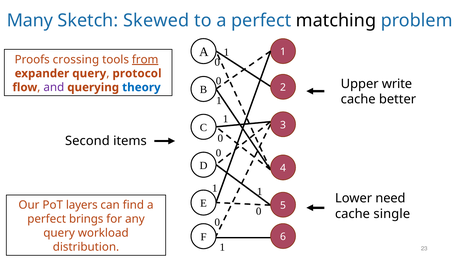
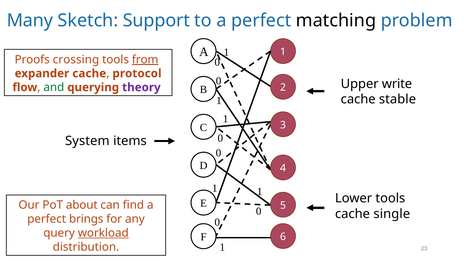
Skewed: Skewed -> Support (156, 21)
expander query: query -> cache (89, 73)
and colour: purple -> green (54, 87)
theory colour: blue -> purple (141, 87)
better: better -> stable (397, 99)
Second: Second -> System (87, 141)
Lower need: need -> tools (390, 198)
layers: layers -> about (82, 205)
workload underline: none -> present (103, 233)
